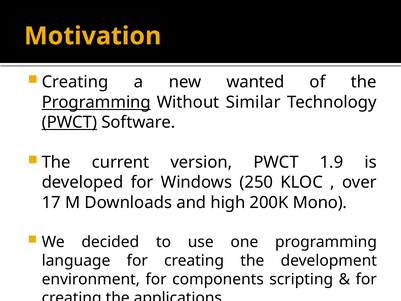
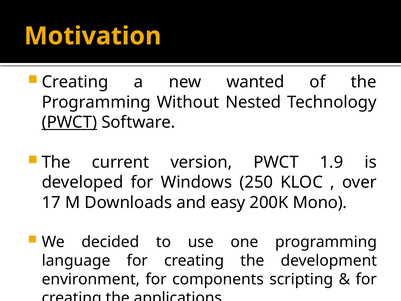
Programming underline: present -> none (96, 102)
Similar: Similar -> Nested (253, 102)
high: high -> easy (228, 202)
